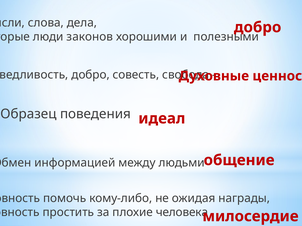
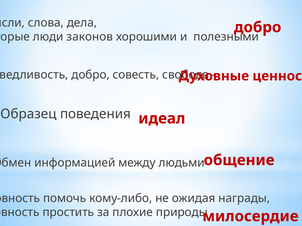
человека: человека -> природы (182, 213)
